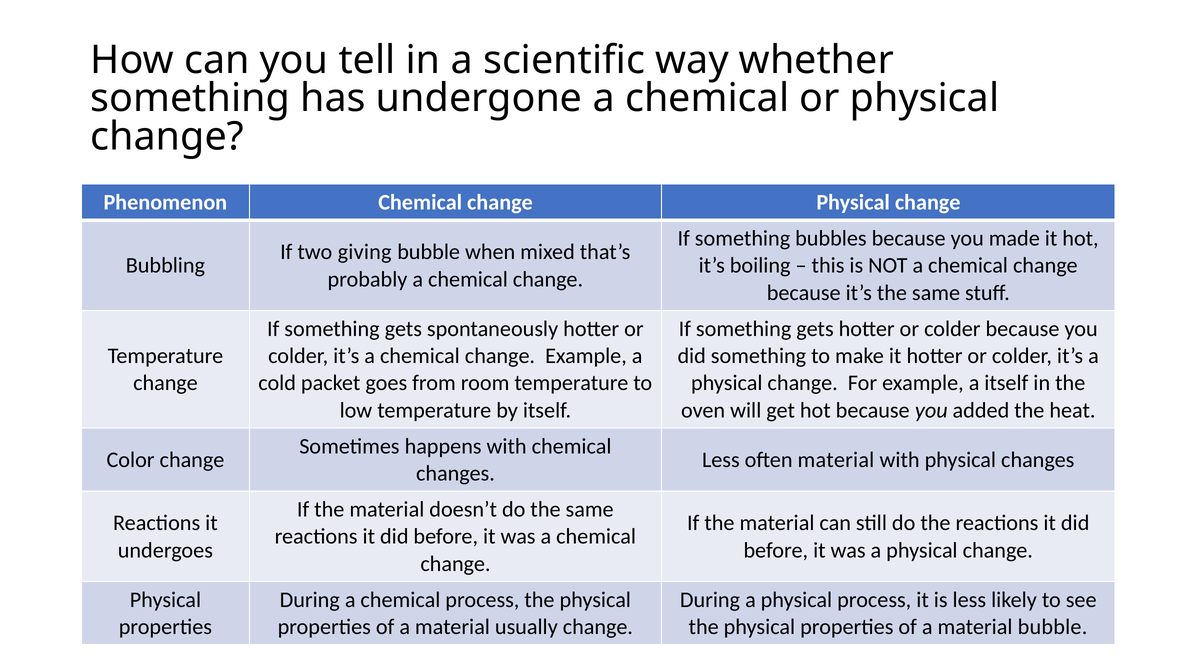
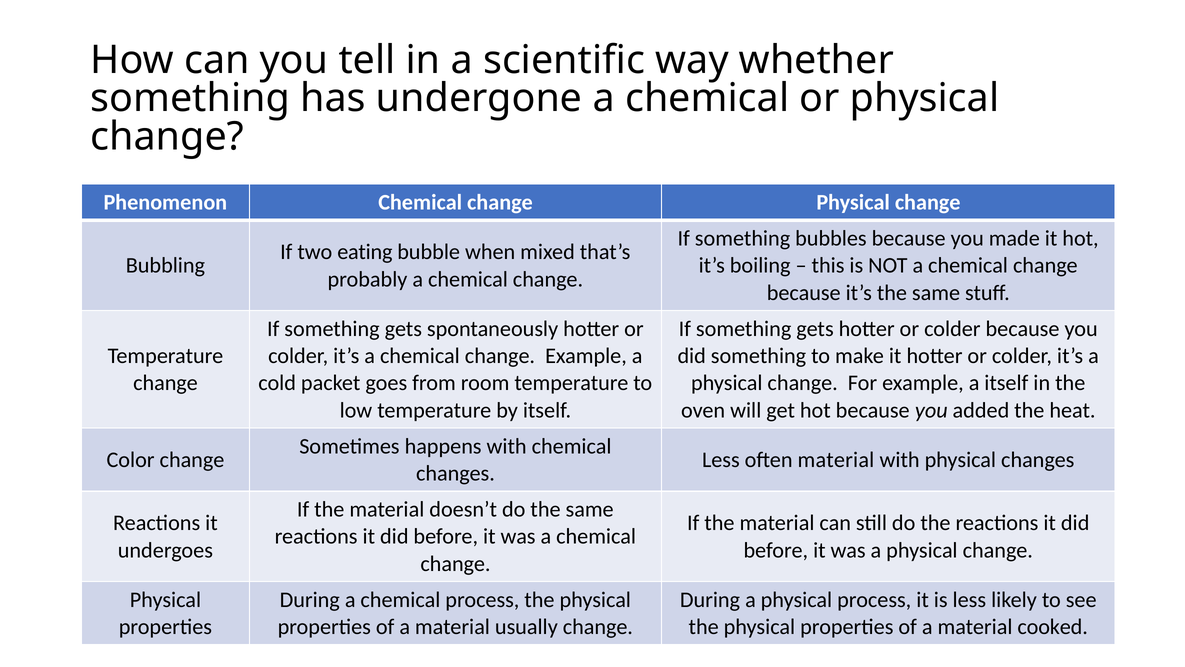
giving: giving -> eating (365, 252)
material bubble: bubble -> cooked (1053, 627)
